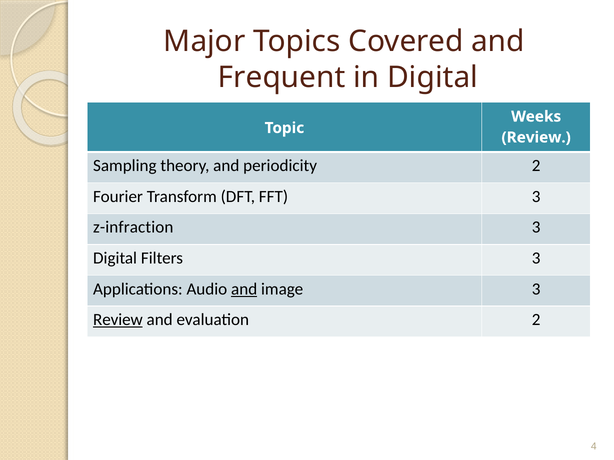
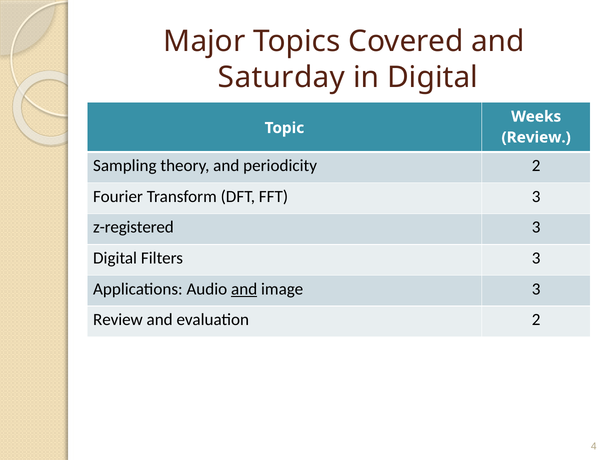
Frequent: Frequent -> Saturday (281, 77)
z-infraction: z-infraction -> z-registered (133, 228)
Review underline: present -> none (118, 320)
